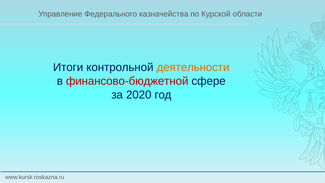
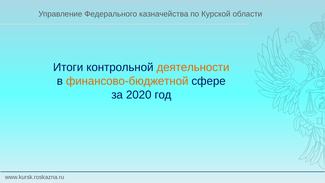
финансово-бюджетной colour: red -> orange (127, 81)
